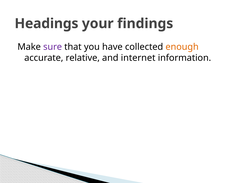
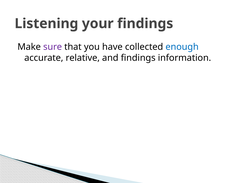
Headings: Headings -> Listening (46, 23)
enough colour: orange -> blue (182, 47)
and internet: internet -> findings (138, 58)
